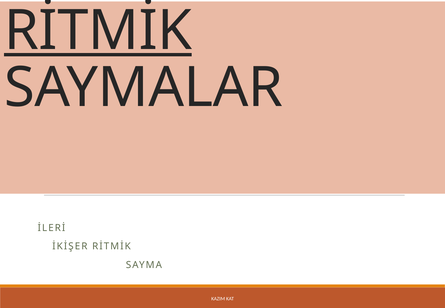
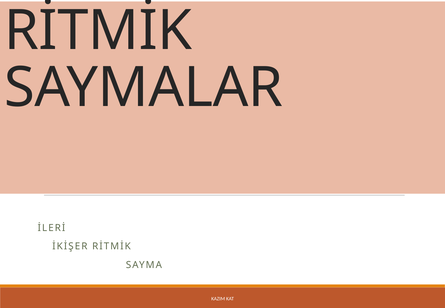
RİTMİK underline: present -> none (98, 31)
